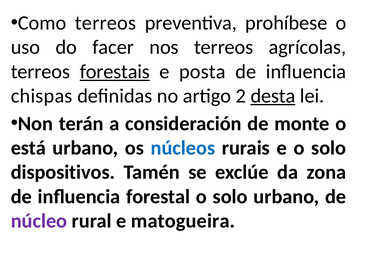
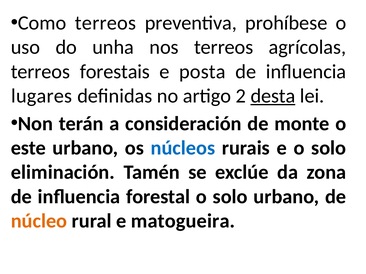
facer: facer -> unha (113, 47)
forestais underline: present -> none (115, 72)
chispas: chispas -> lugares (42, 96)
está: está -> este (28, 148)
dispositivos: dispositivos -> eliminación (63, 173)
núcleo colour: purple -> orange (39, 221)
